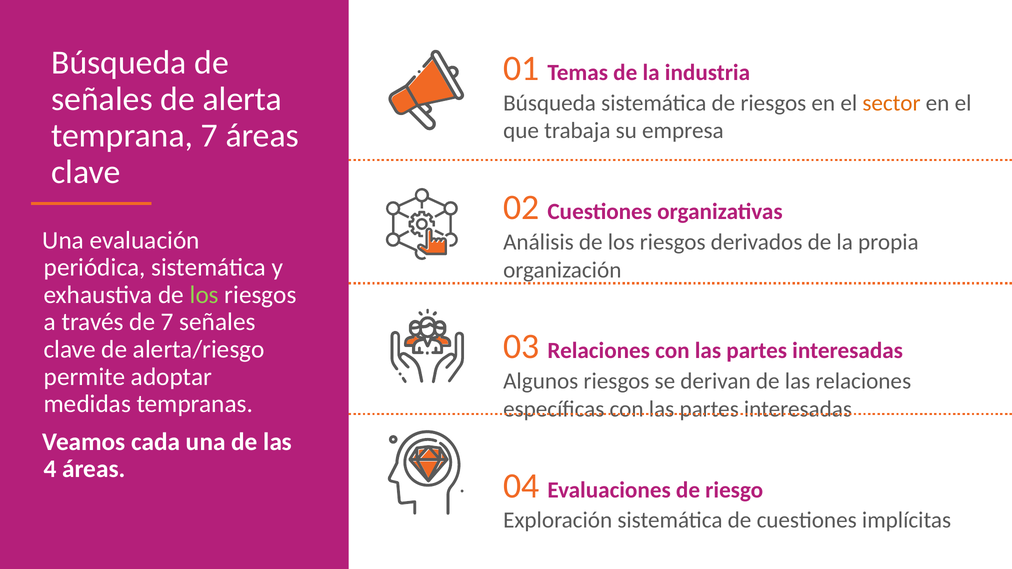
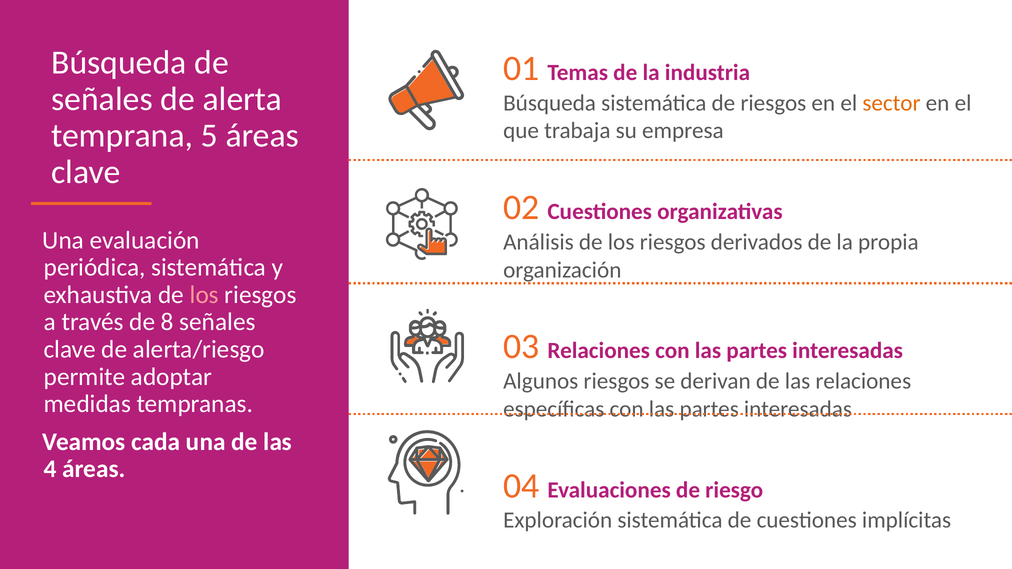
temprana 7: 7 -> 5 (209, 136)
los colour: light green -> pink (204, 295)
de 7: 7 -> 8 (167, 322)
